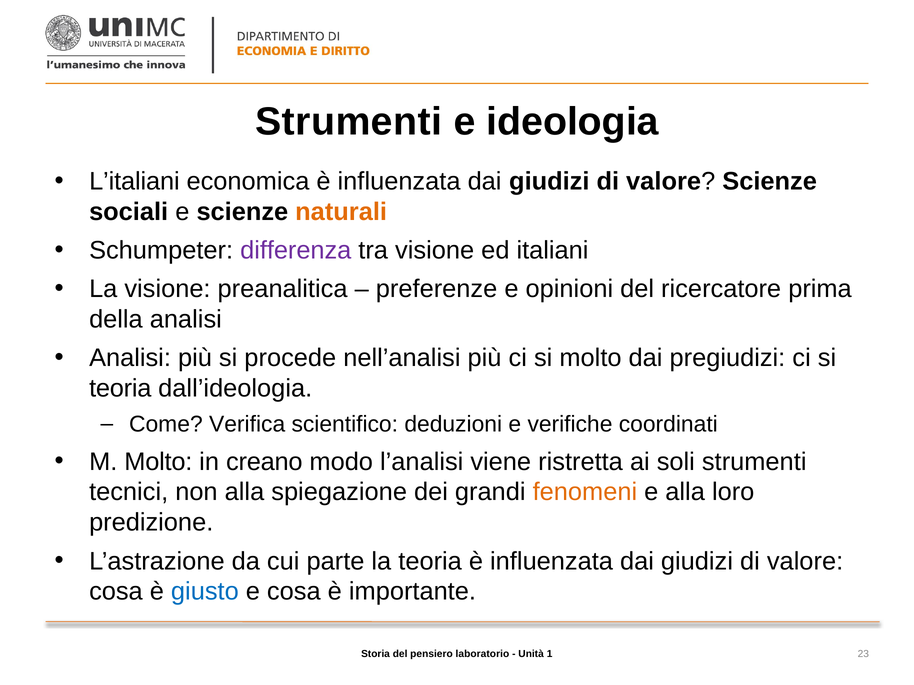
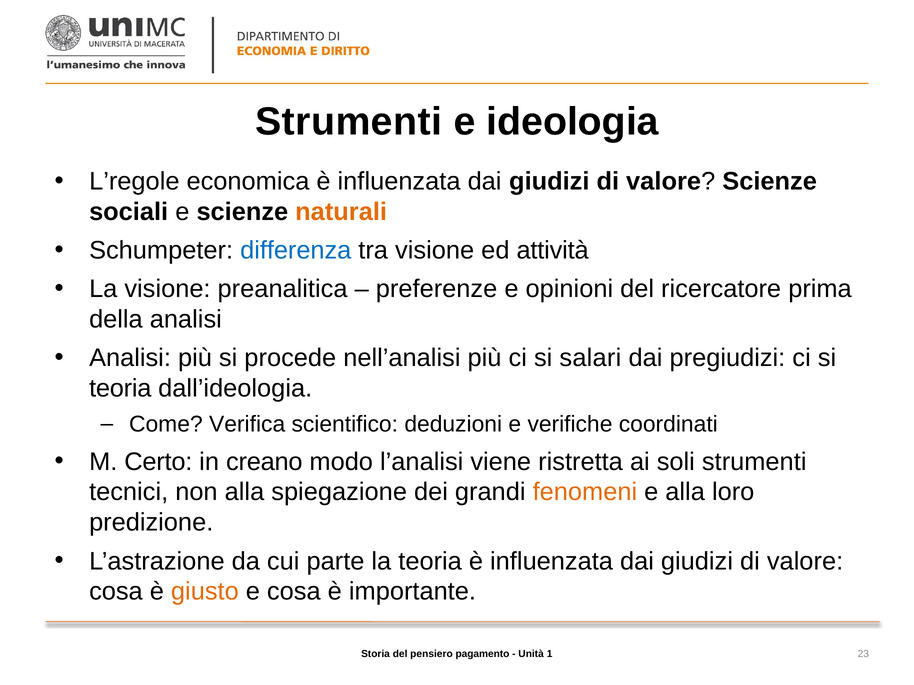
L’italiani: L’italiani -> L’regole (134, 182)
differenza colour: purple -> blue (296, 251)
italiani: italiani -> attività (553, 251)
si molto: molto -> salari (590, 358)
M Molto: Molto -> Certo (158, 462)
giusto colour: blue -> orange (205, 592)
laboratorio: laboratorio -> pagamento (482, 654)
